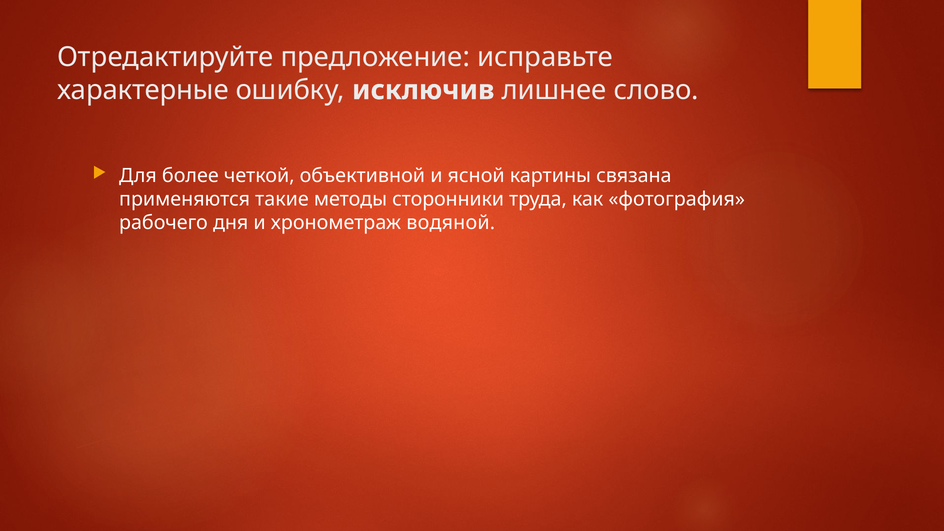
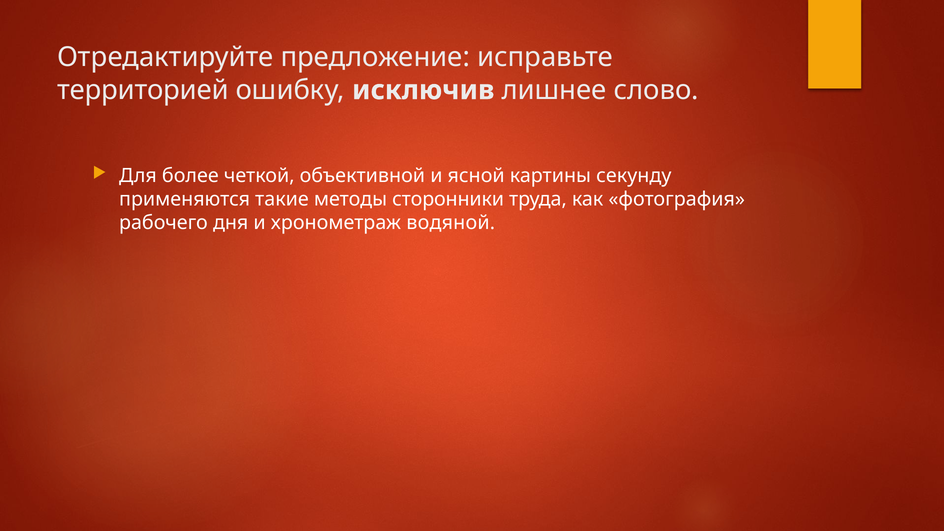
характерные: характерные -> территорией (143, 90)
связана: связана -> секунду (634, 176)
